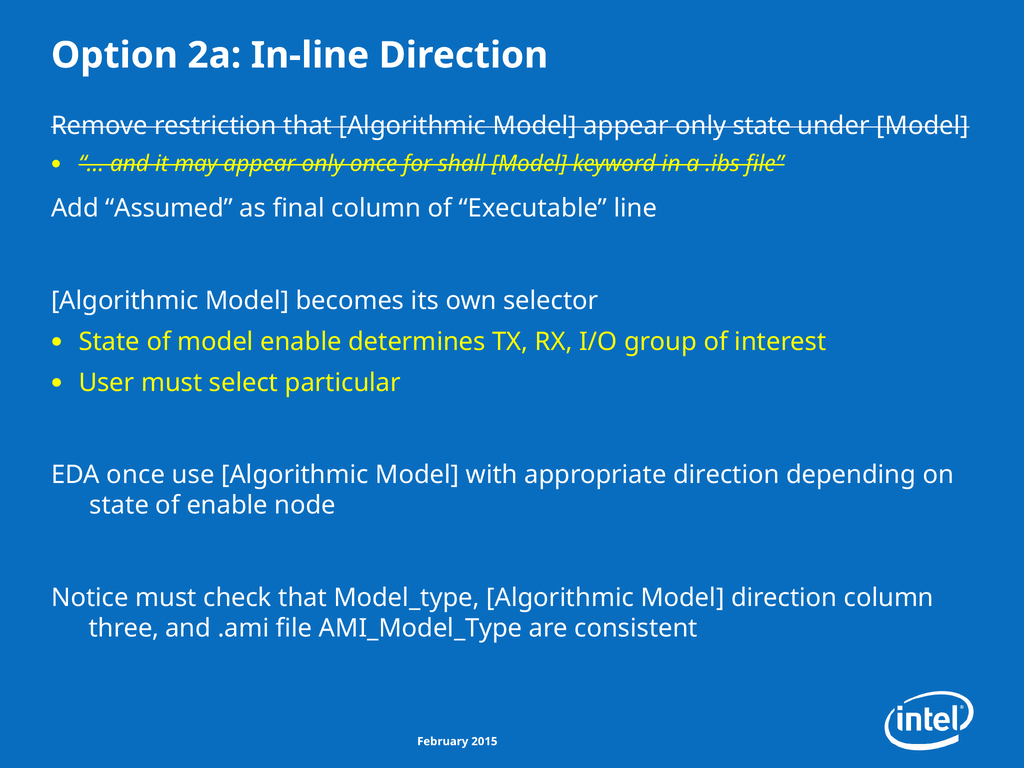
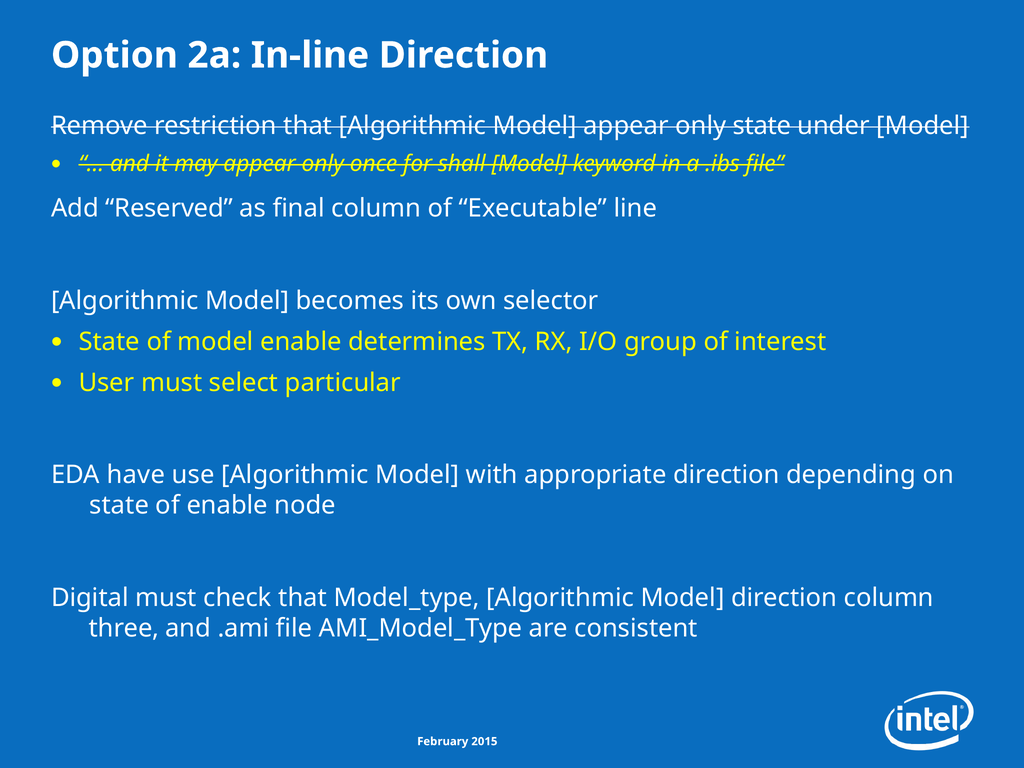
Assumed: Assumed -> Reserved (169, 209)
EDA once: once -> have (136, 475)
Notice: Notice -> Digital (90, 598)
